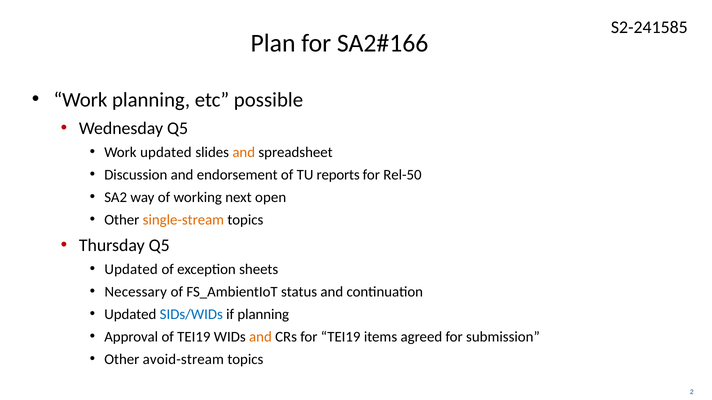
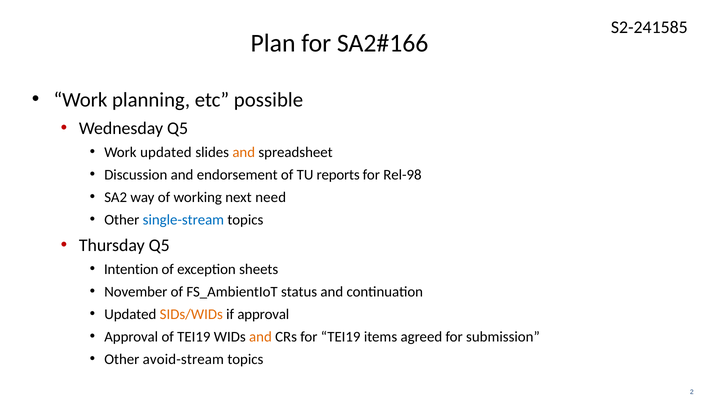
Rel-50: Rel-50 -> Rel-98 (402, 175)
open: open -> need (271, 198)
single-stream colour: orange -> blue (183, 220)
Updated: Updated -> Intention (131, 270)
Necessary: Necessary -> November (136, 292)
SIDs/WIDs colour: blue -> orange (191, 315)
if planning: planning -> approval (263, 315)
